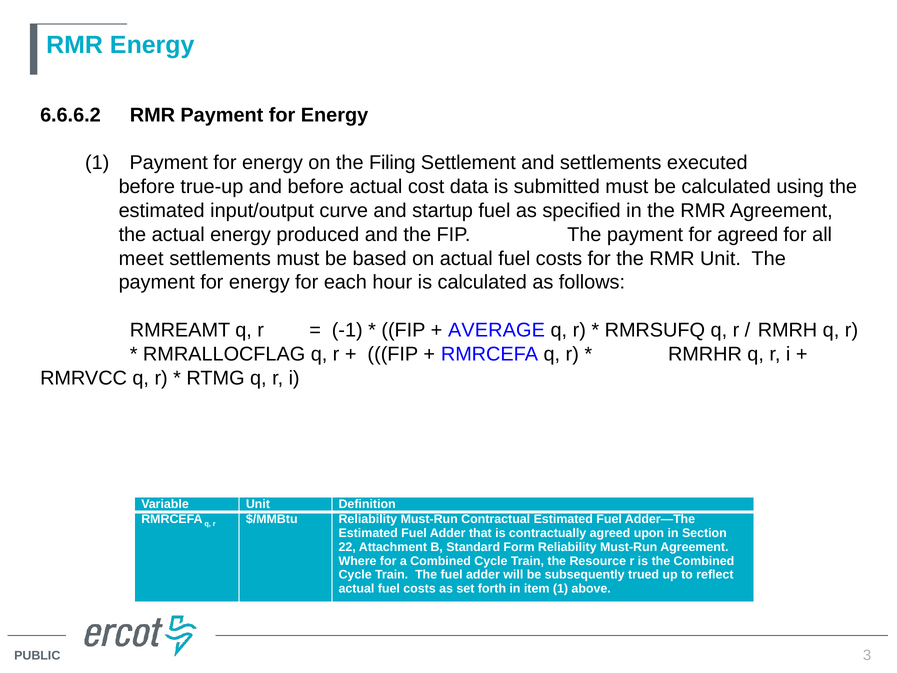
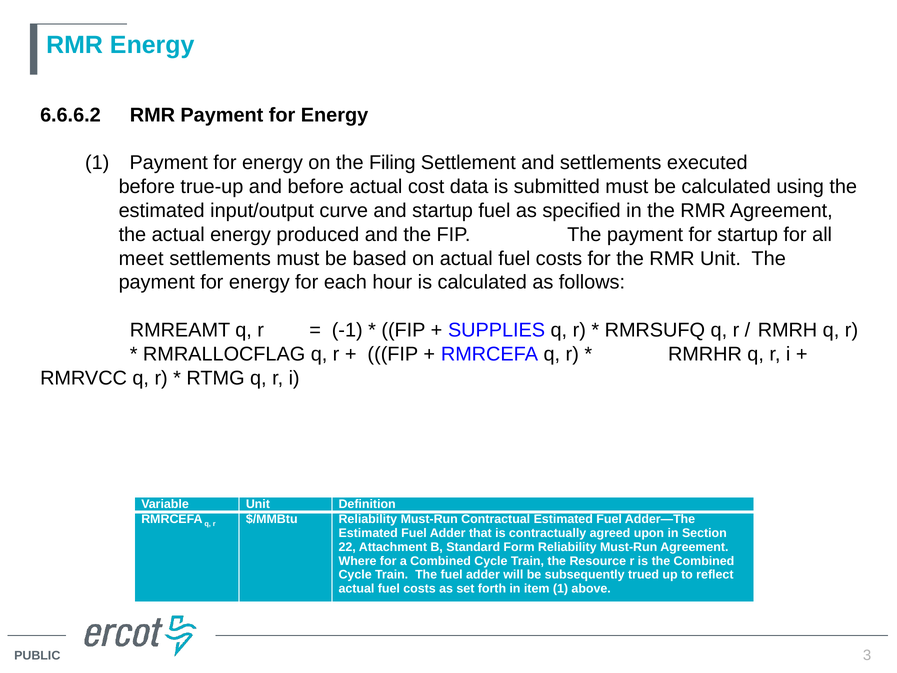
for agreed: agreed -> startup (748, 234)
AVERAGE: AVERAGE -> SUPPLIES (497, 330)
